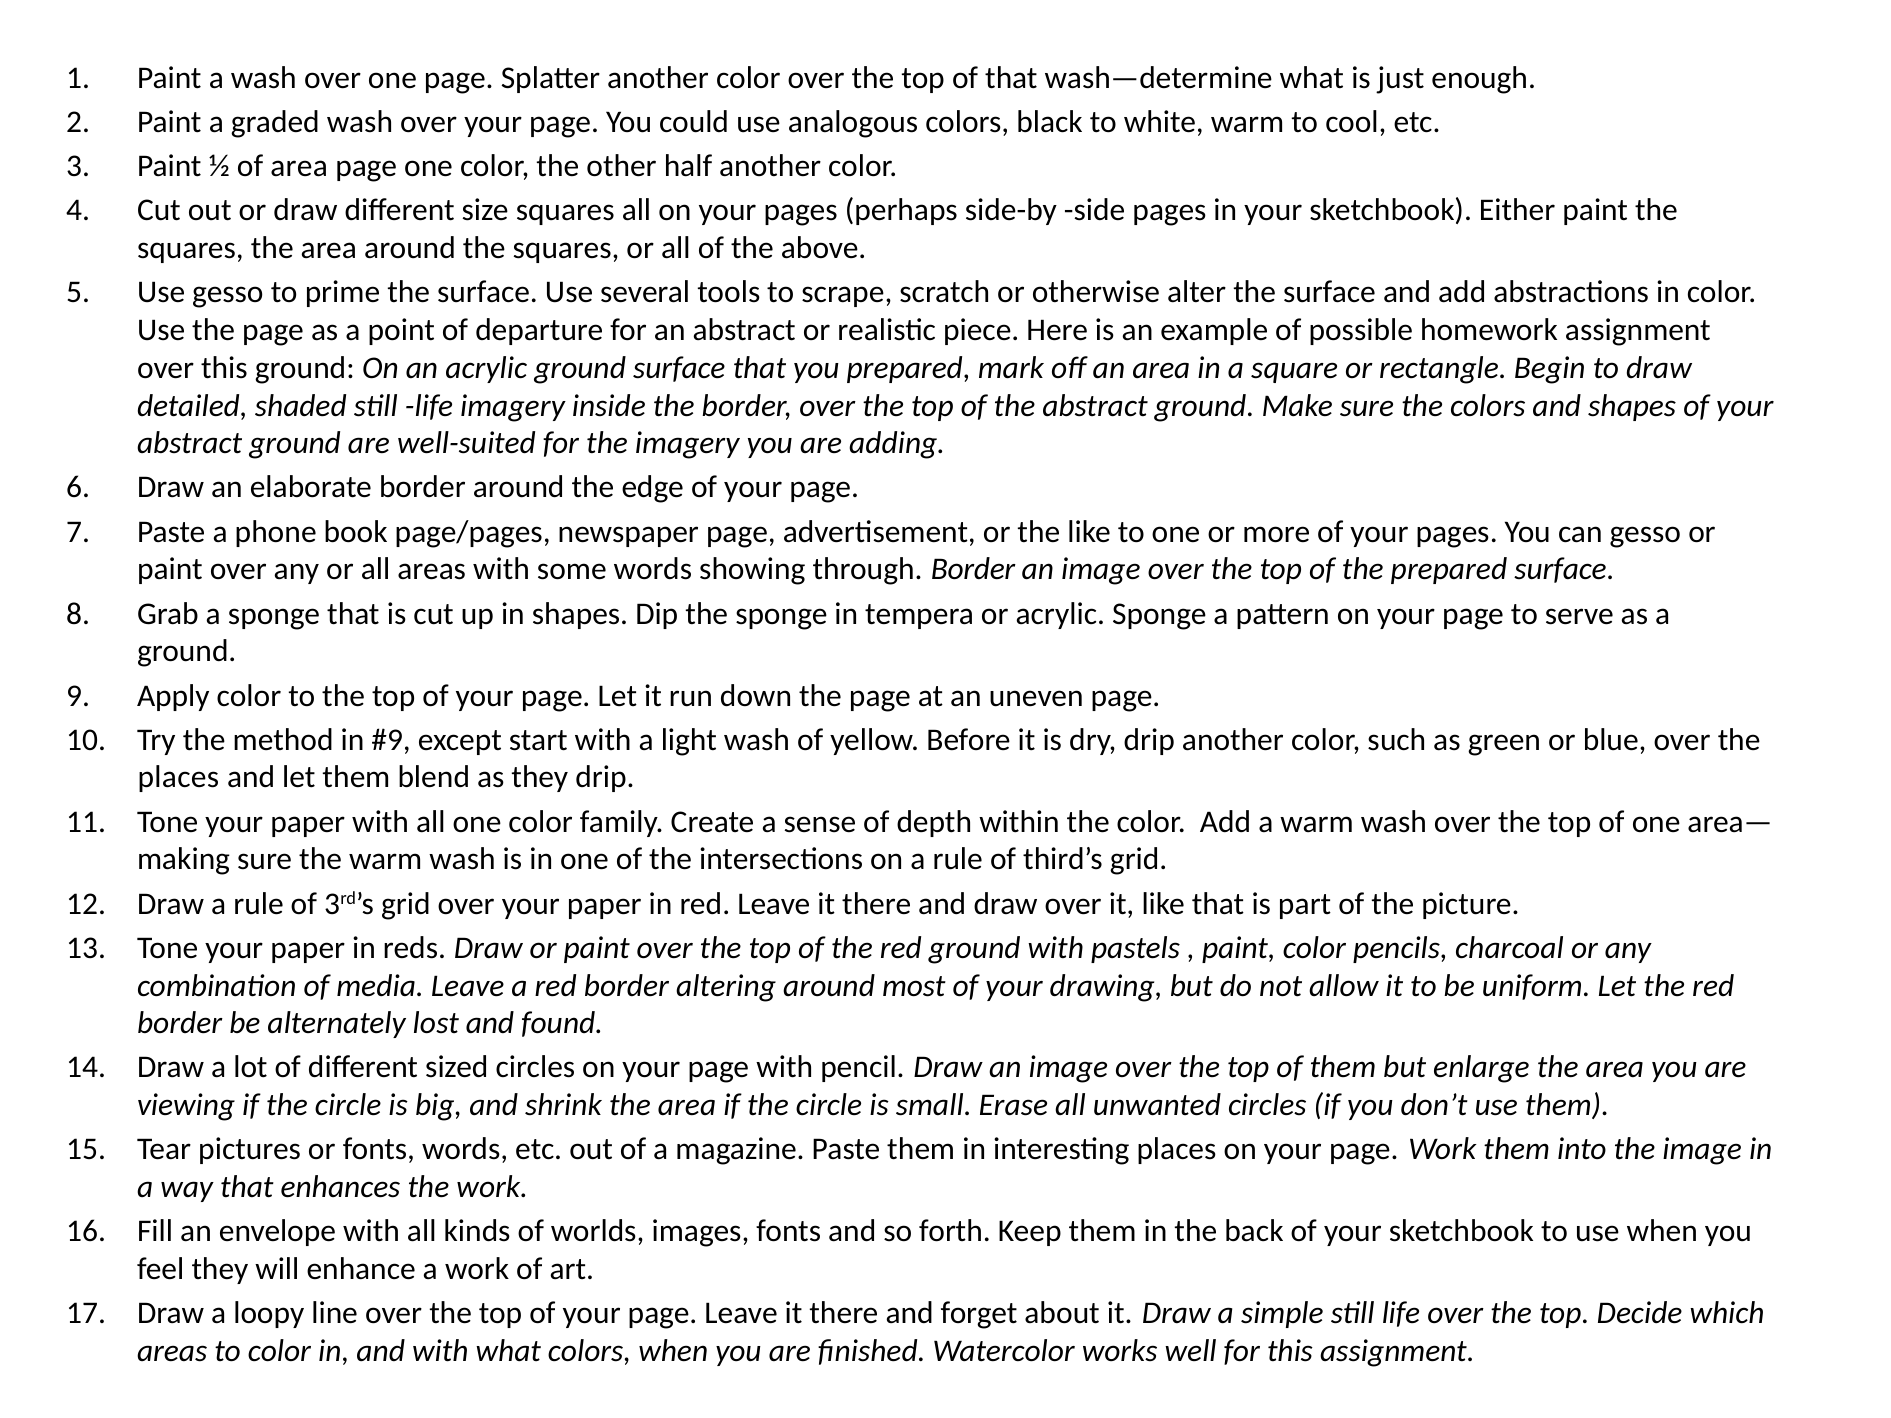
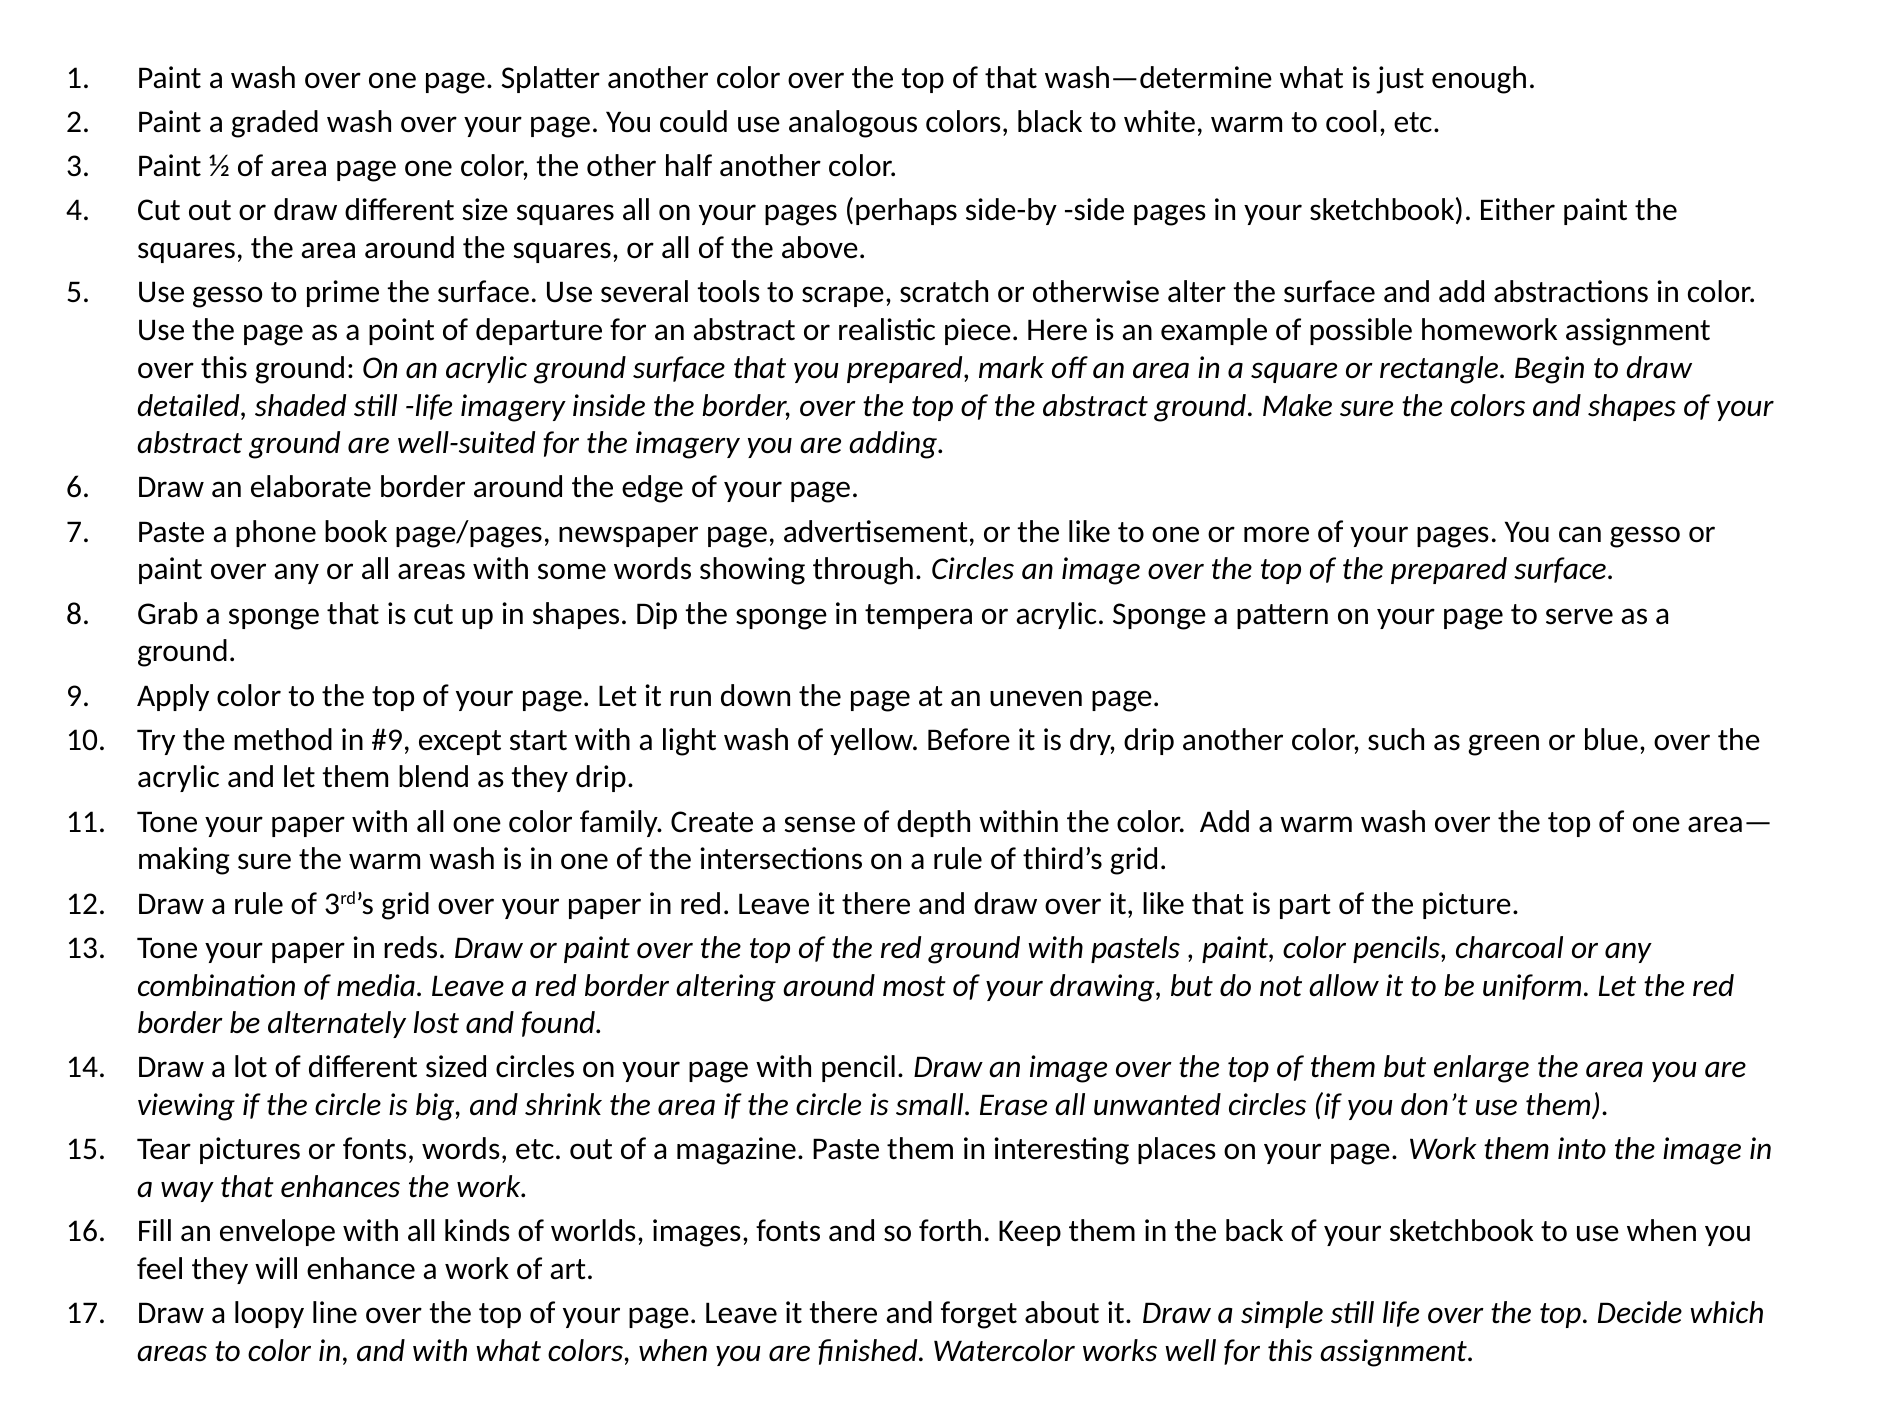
through Border: Border -> Circles (973, 570)
places: places -> acrylic (178, 778)
